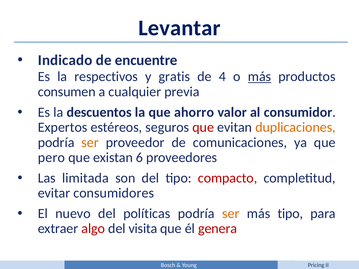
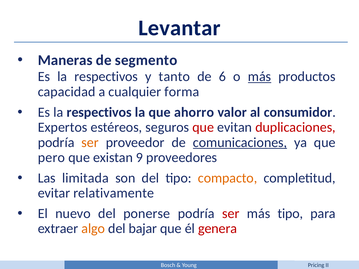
Indicado: Indicado -> Maneras (65, 60)
encuentre: encuentre -> segmento (146, 60)
gratis: gratis -> tanto (174, 77)
4: 4 -> 6 (222, 77)
consumen: consumen -> capacidad (67, 92)
previa: previa -> forma (182, 92)
descuentos: descuentos -> respectivos (99, 112)
duplicaciones colour: orange -> red (296, 127)
comunicaciones underline: none -> present (240, 143)
6: 6 -> 9 (140, 158)
compacto colour: red -> orange (228, 178)
consumidores: consumidores -> relativamente (114, 193)
políticas: políticas -> ponerse (147, 214)
ser colour: orange -> red (231, 214)
algo colour: red -> orange (93, 229)
visita: visita -> bajar (143, 229)
